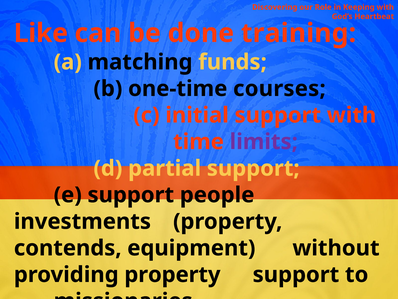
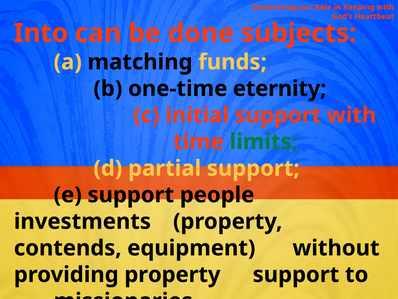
Like: Like -> Into (41, 33)
training: training -> subjects (299, 33)
courses: courses -> eternity (280, 89)
limits colour: purple -> green (264, 142)
